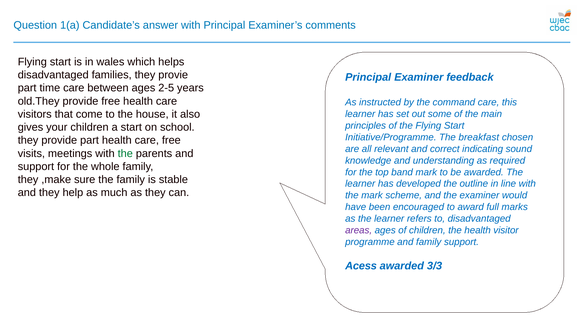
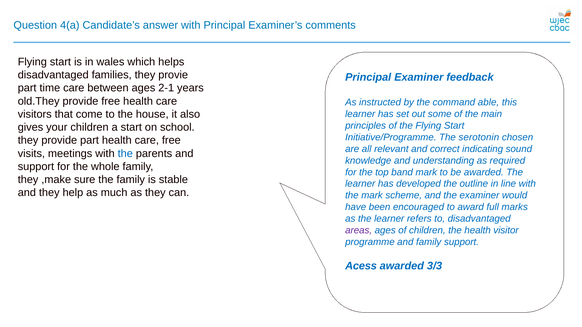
1(a: 1(a -> 4(a (70, 25)
2-5: 2-5 -> 2-1 (166, 88)
command care: care -> able (488, 103)
breakfast: breakfast -> serotonin (479, 137)
the colour: green -> blue (125, 154)
